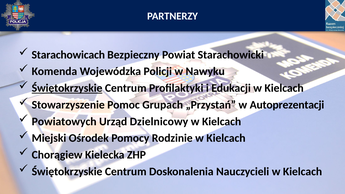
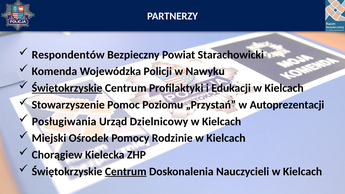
Starachowicach: Starachowicach -> Respondentów (68, 55)
Grupach: Grupach -> Poziomu (163, 105)
Powiatowych: Powiatowych -> Posługiwania (64, 122)
Centrum underline: none -> present (126, 172)
